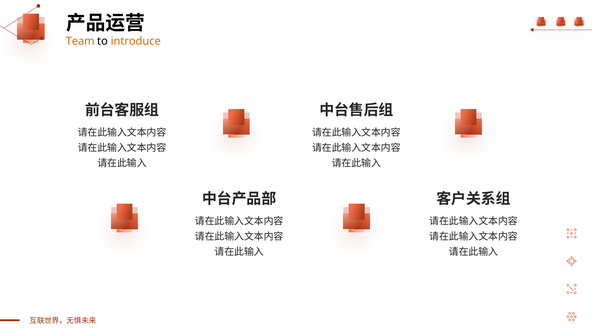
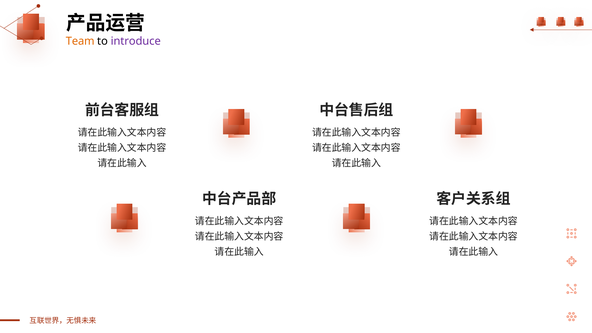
introduce colour: orange -> purple (136, 41)
